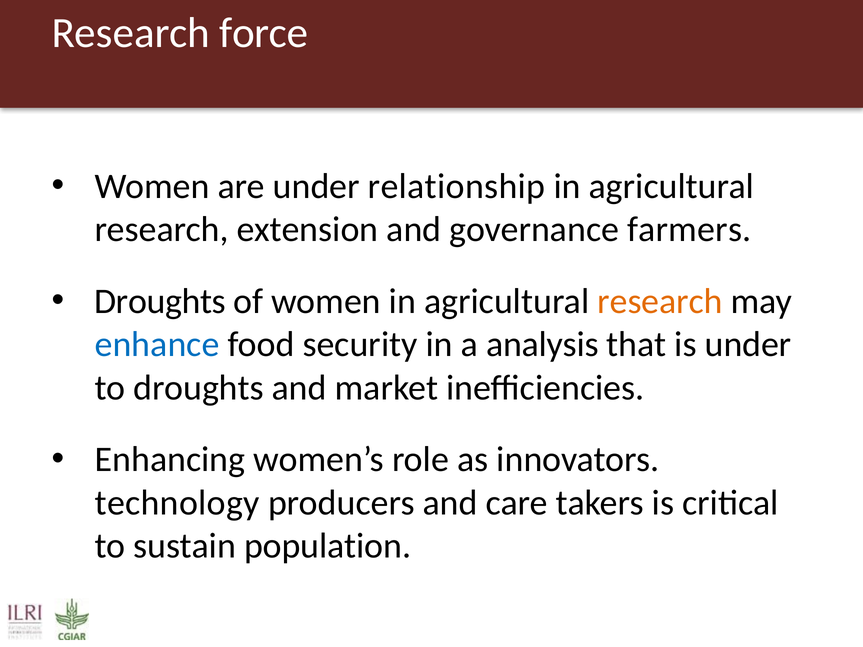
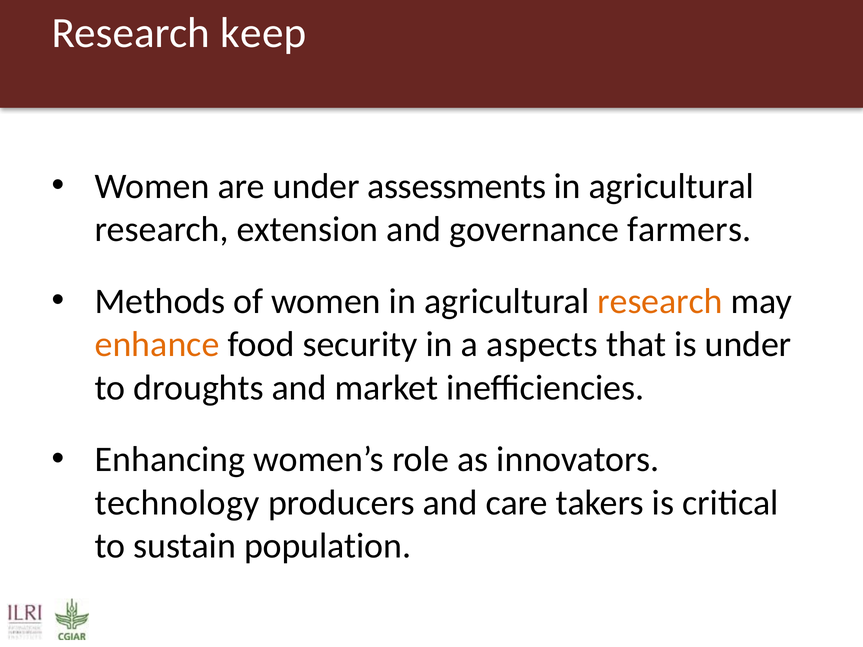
force: force -> keep (263, 33)
relationship: relationship -> assessments (457, 187)
Droughts: Droughts -> Methods (160, 302)
enhance colour: blue -> orange (157, 345)
analysis: analysis -> aspects (542, 345)
